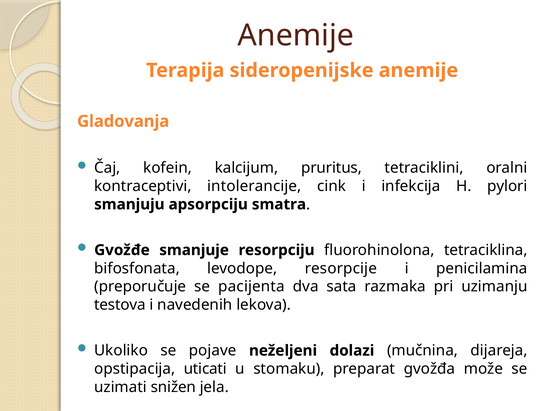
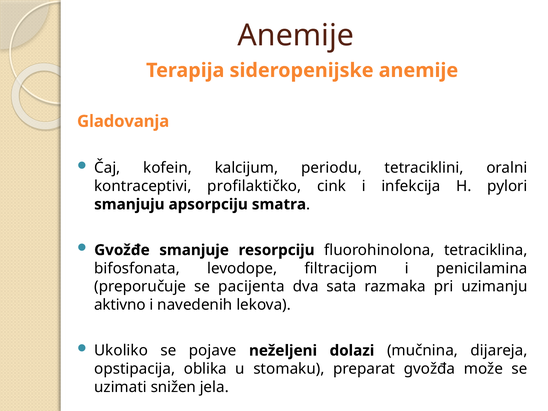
pruritus: pruritus -> periodu (331, 168)
intolerancije: intolerancije -> profilaktičko (254, 186)
resorpcije: resorpcije -> filtracijom (341, 268)
testova: testova -> aktivno (120, 305)
uticati: uticati -> oblika (205, 369)
